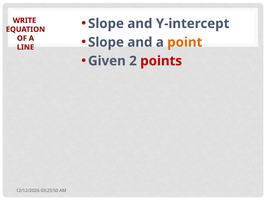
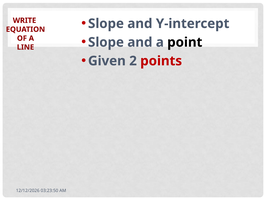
point colour: orange -> black (185, 42)
